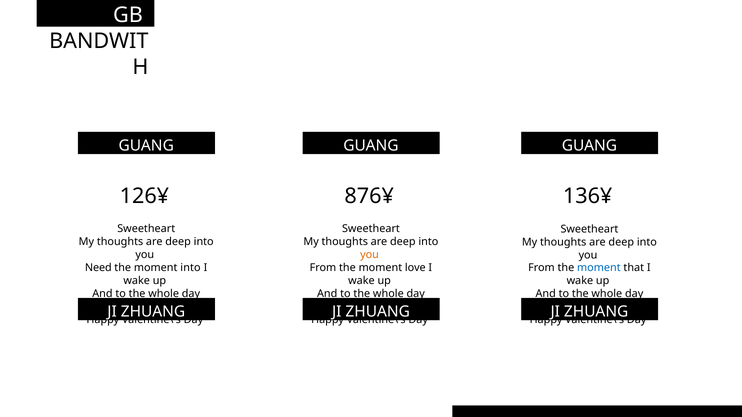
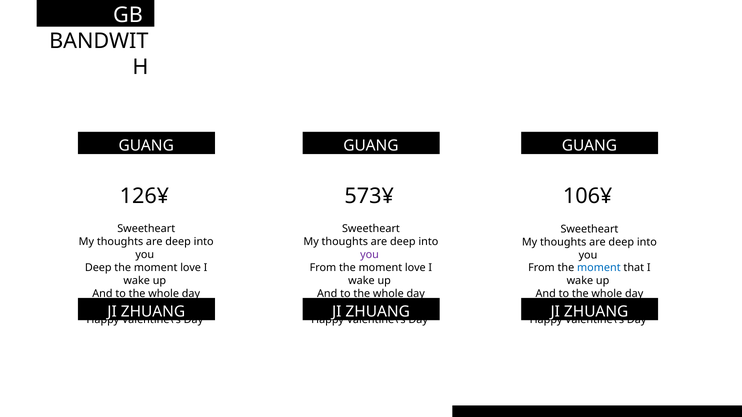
876¥: 876¥ -> 573¥ (369, 196)
136¥: 136¥ -> 106¥ (588, 196)
you colour: orange -> purple (370, 255)
Need: Need -> Deep (98, 268)
into: into -> love (191, 268)
